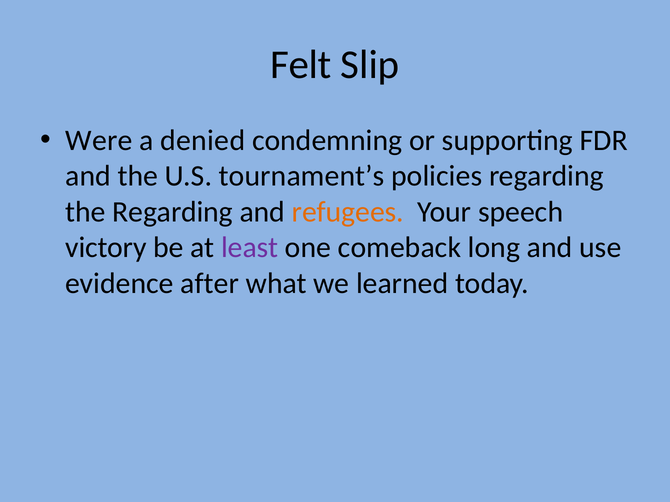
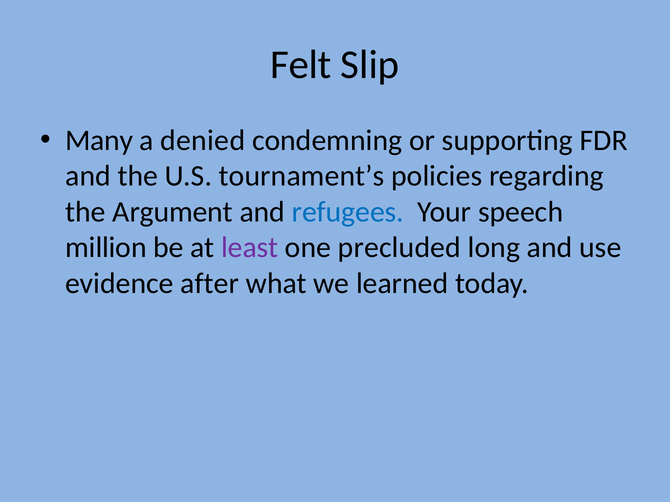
Were: Were -> Many (99, 141)
the Regarding: Regarding -> Argument (173, 212)
refugees colour: orange -> blue (348, 212)
victory: victory -> million (106, 248)
comeback: comeback -> precluded (399, 248)
